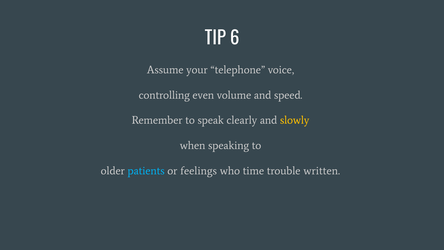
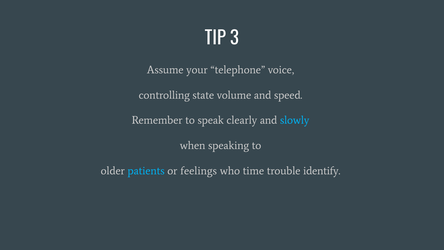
6: 6 -> 3 (235, 38)
even: even -> state (203, 95)
slowly colour: yellow -> light blue (295, 120)
written: written -> identify (322, 171)
